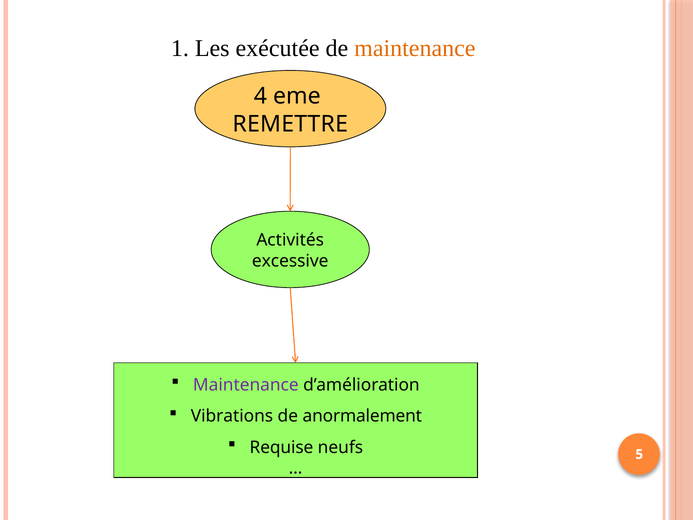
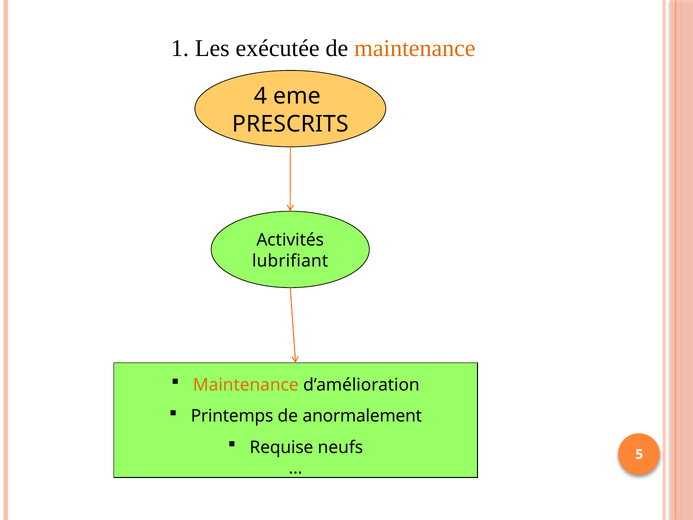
REMETTRE: REMETTRE -> PRESCRITS (290, 124)
excessive: excessive -> lubrifiant (290, 261)
Maintenance colour: purple -> orange (246, 385)
Vibrations: Vibrations -> Printemps (232, 416)
